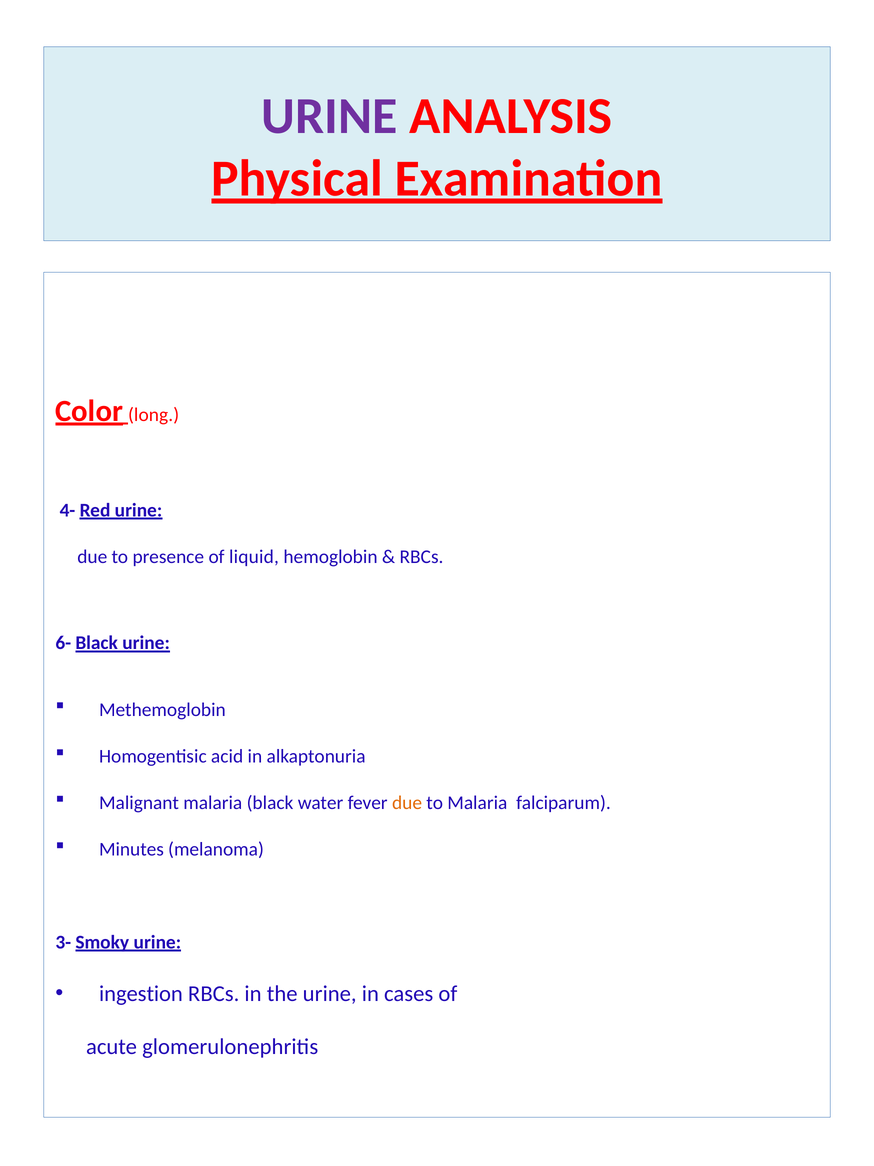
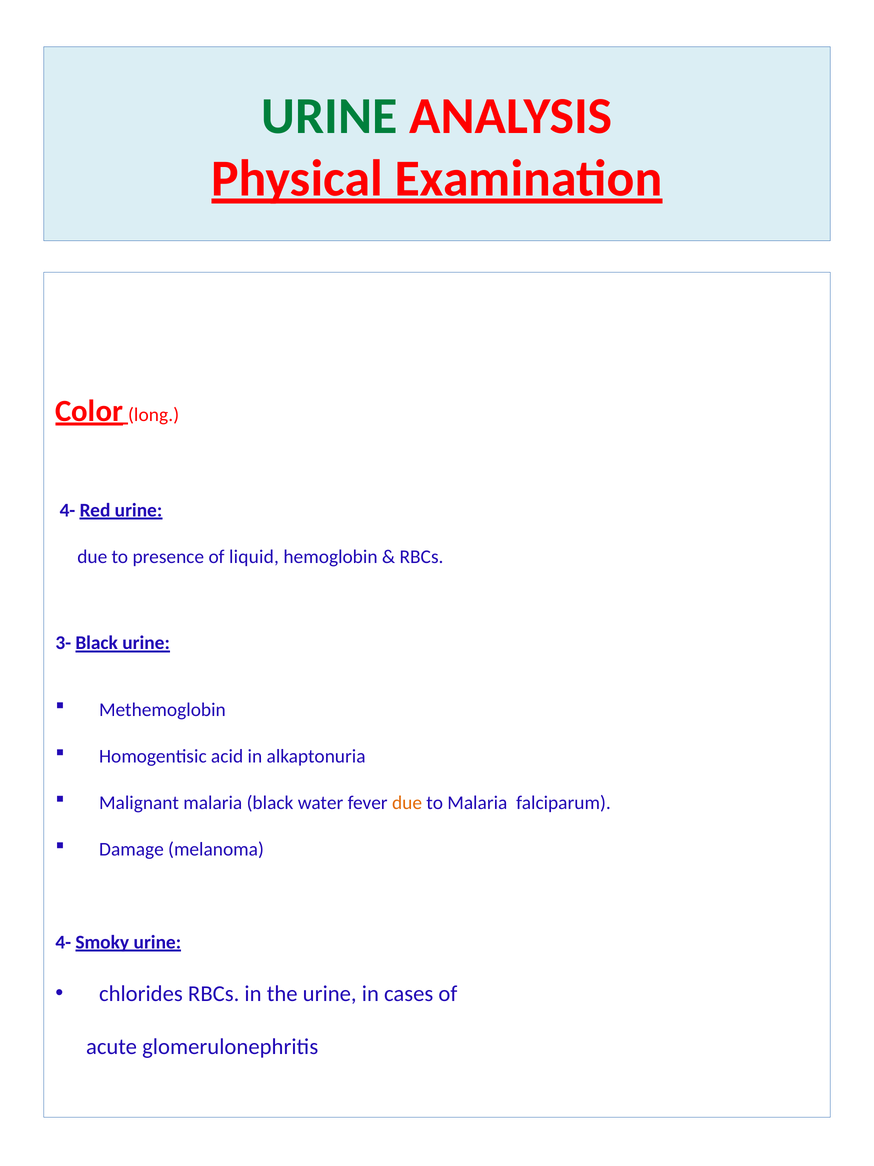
URINE colour: purple -> green (329, 116)
6-: 6- -> 3- (63, 643)
Minutes: Minutes -> Damage (131, 849)
3-: 3- -> 4- (63, 942)
ingestion: ingestion -> chlorides (141, 993)
